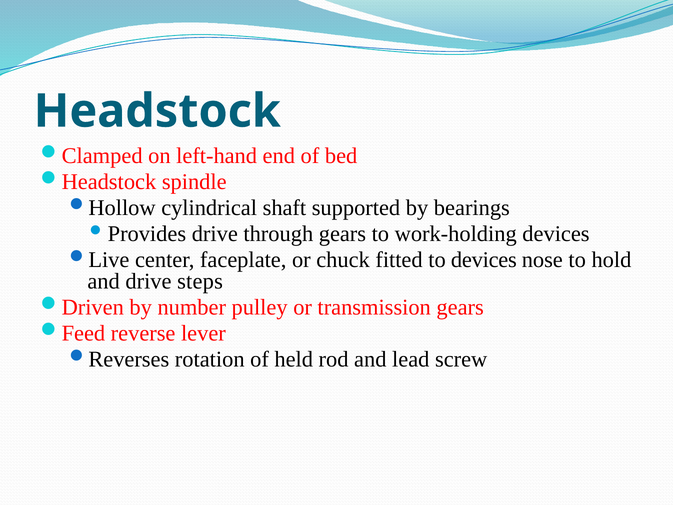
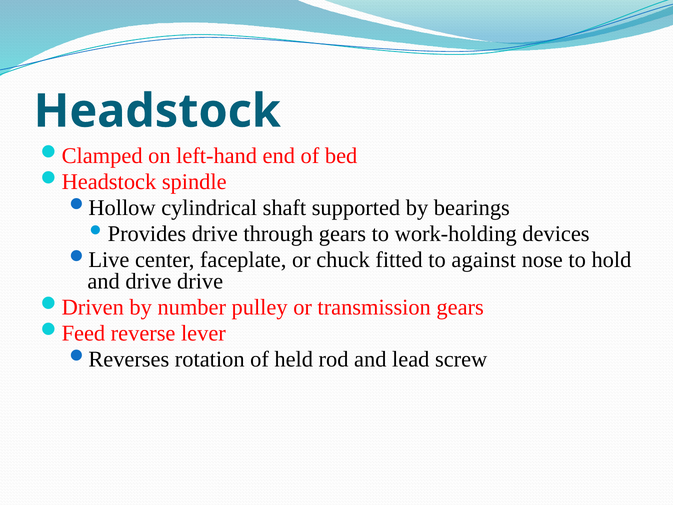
to devices: devices -> against (484, 260)
drive steps: steps -> drive (200, 281)
